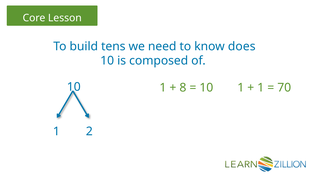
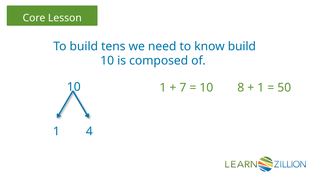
know does: does -> build (242, 46)
8: 8 -> 7 (183, 88)
1: 1 -> 8 (241, 88)
70: 70 -> 50 (284, 88)
2: 2 -> 4 (89, 132)
